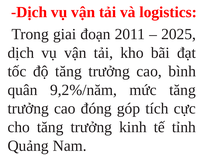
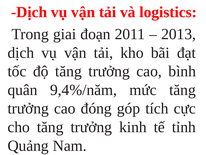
2025: 2025 -> 2013 (179, 34)
9,2%/năm: 9,2%/năm -> 9,4%/năm (84, 90)
